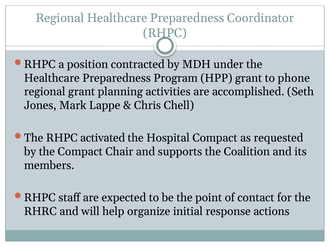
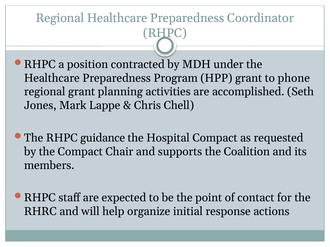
activated: activated -> guidance (103, 138)
